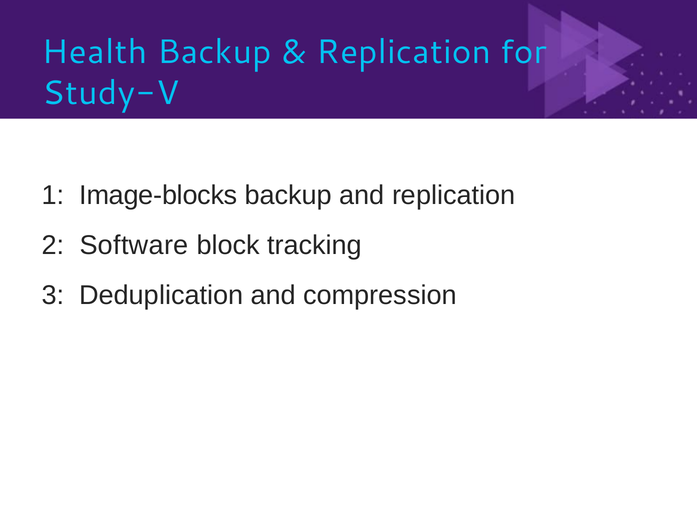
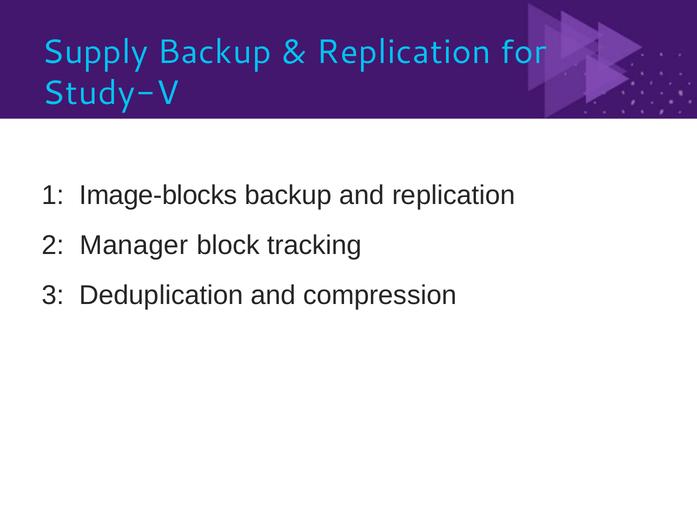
Health: Health -> Supply (95, 52)
Software: Software -> Manager (134, 245)
